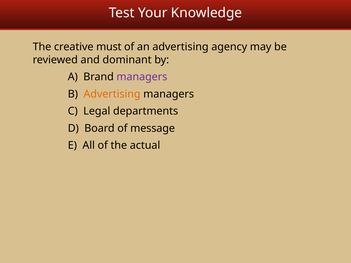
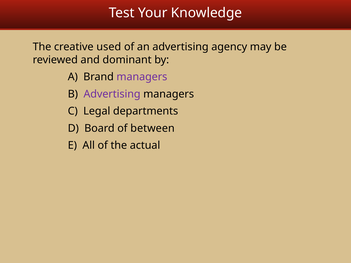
must: must -> used (109, 47)
Advertising colour: orange -> purple (112, 94)
message: message -> between (153, 128)
